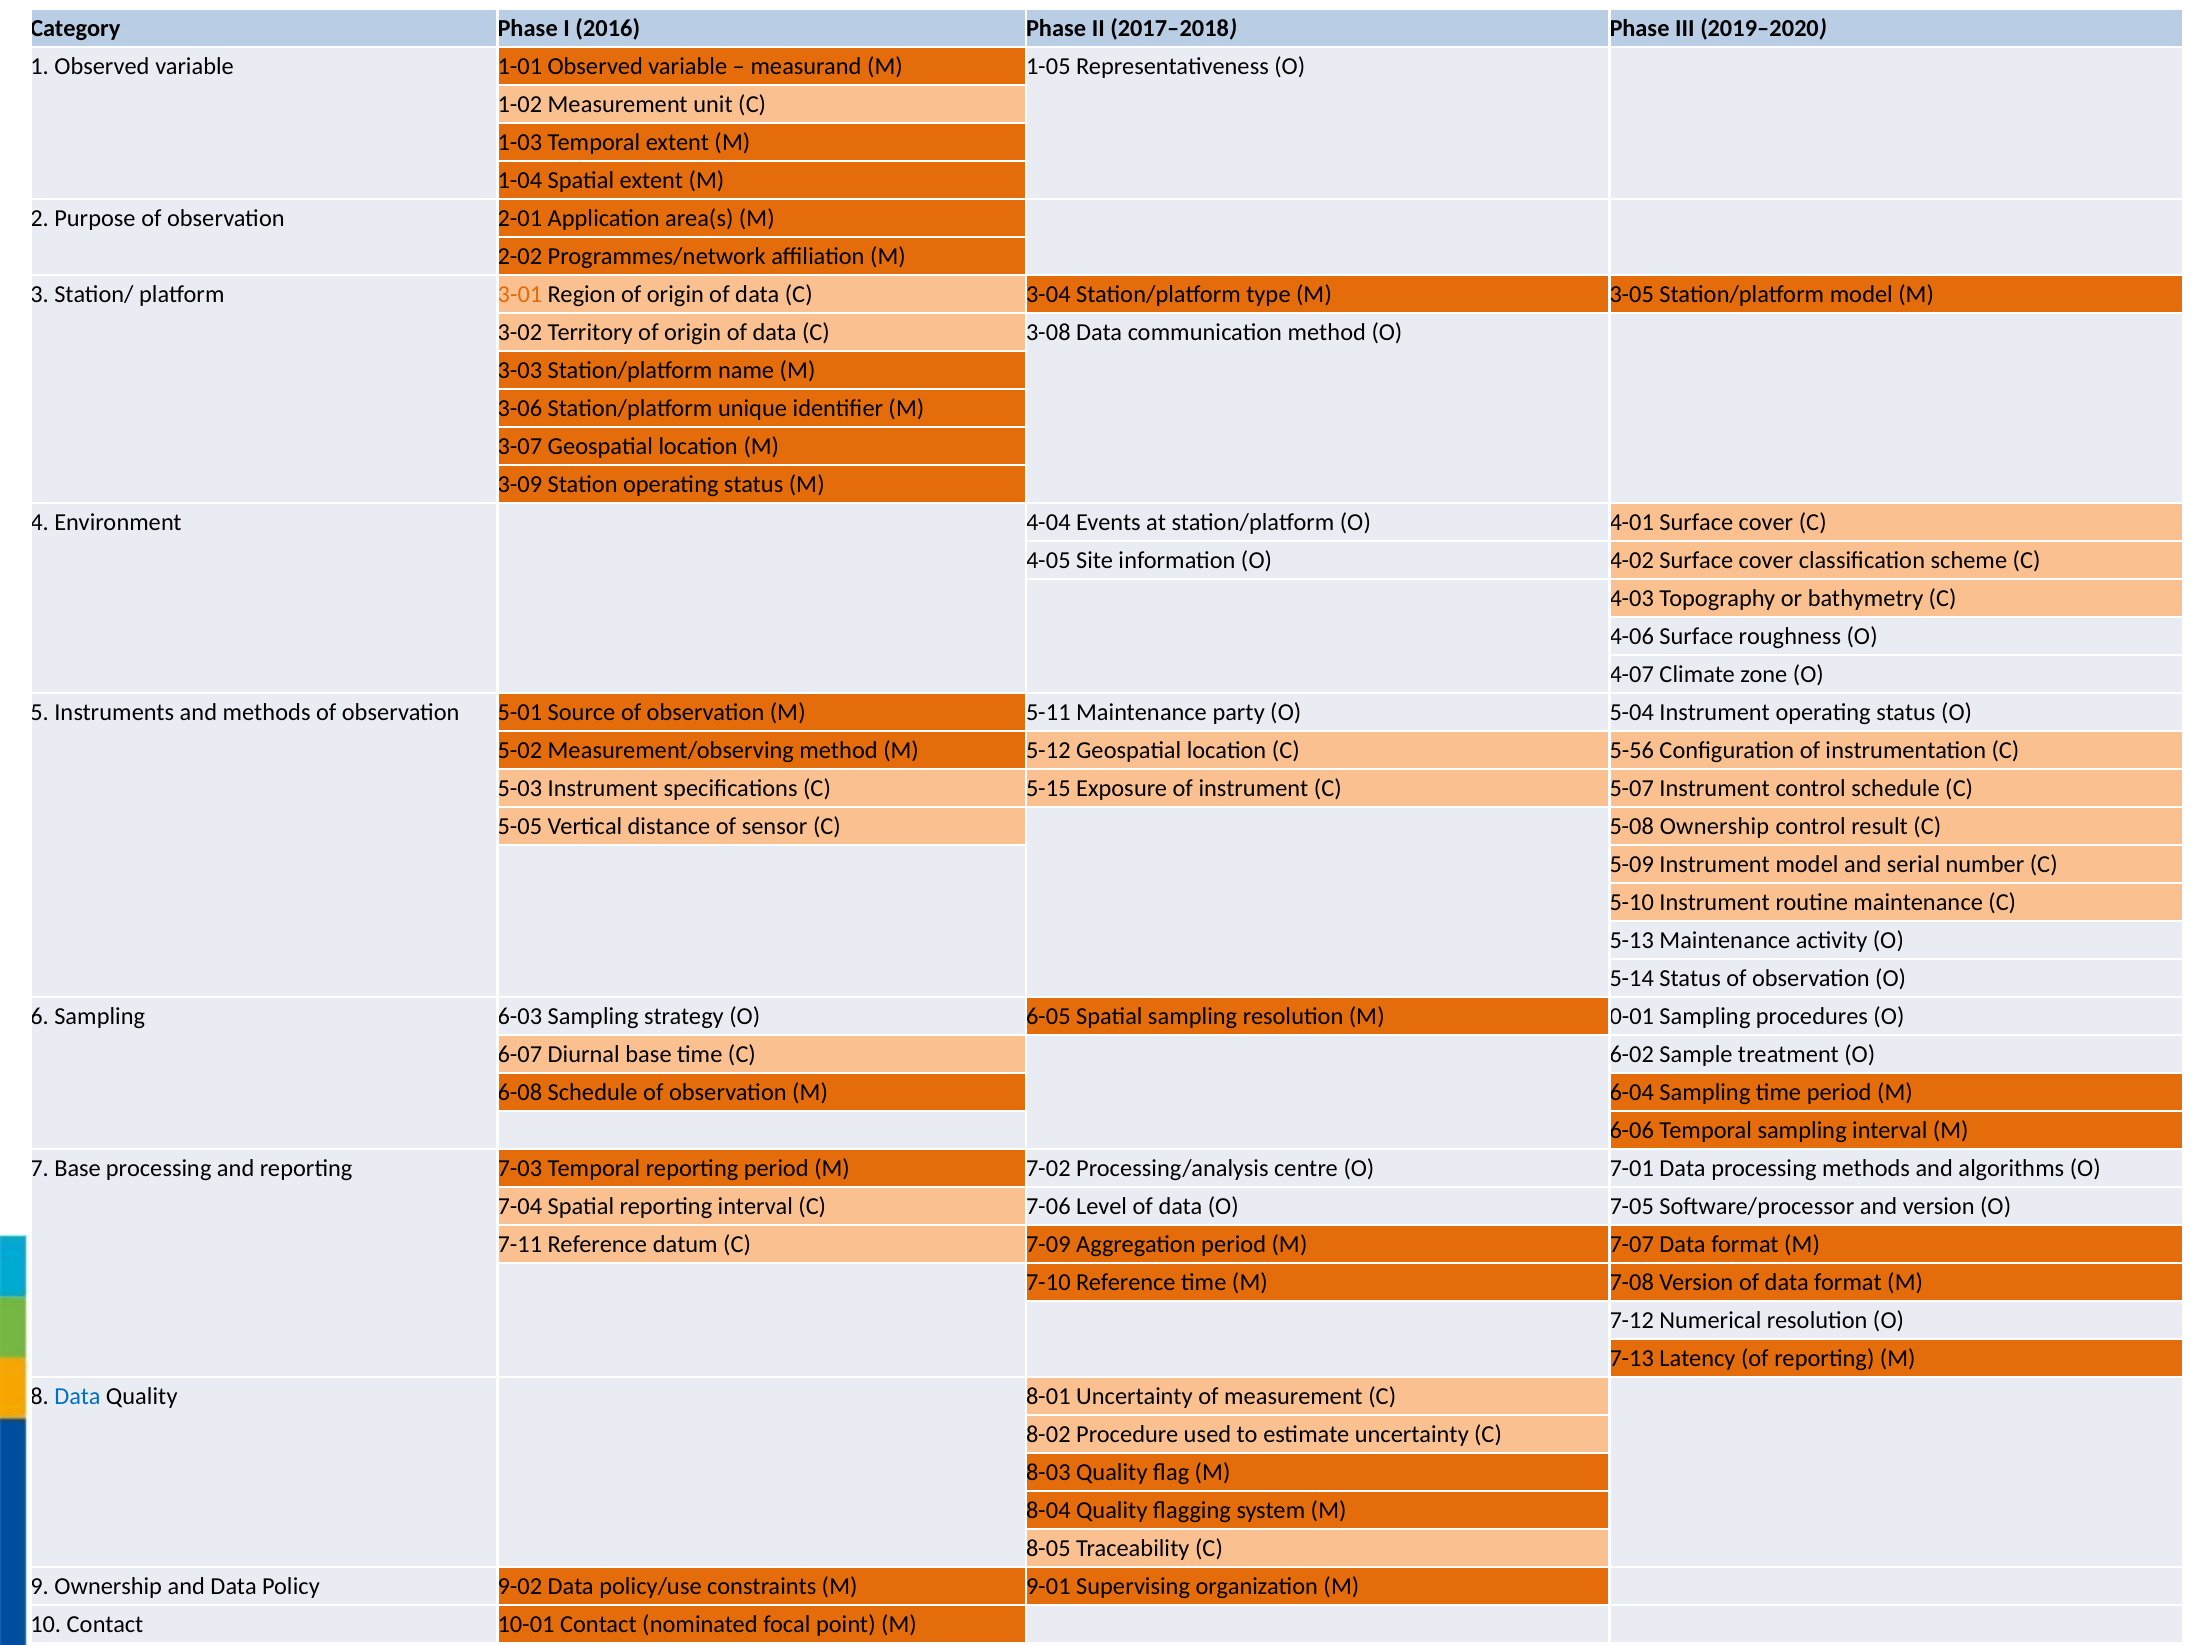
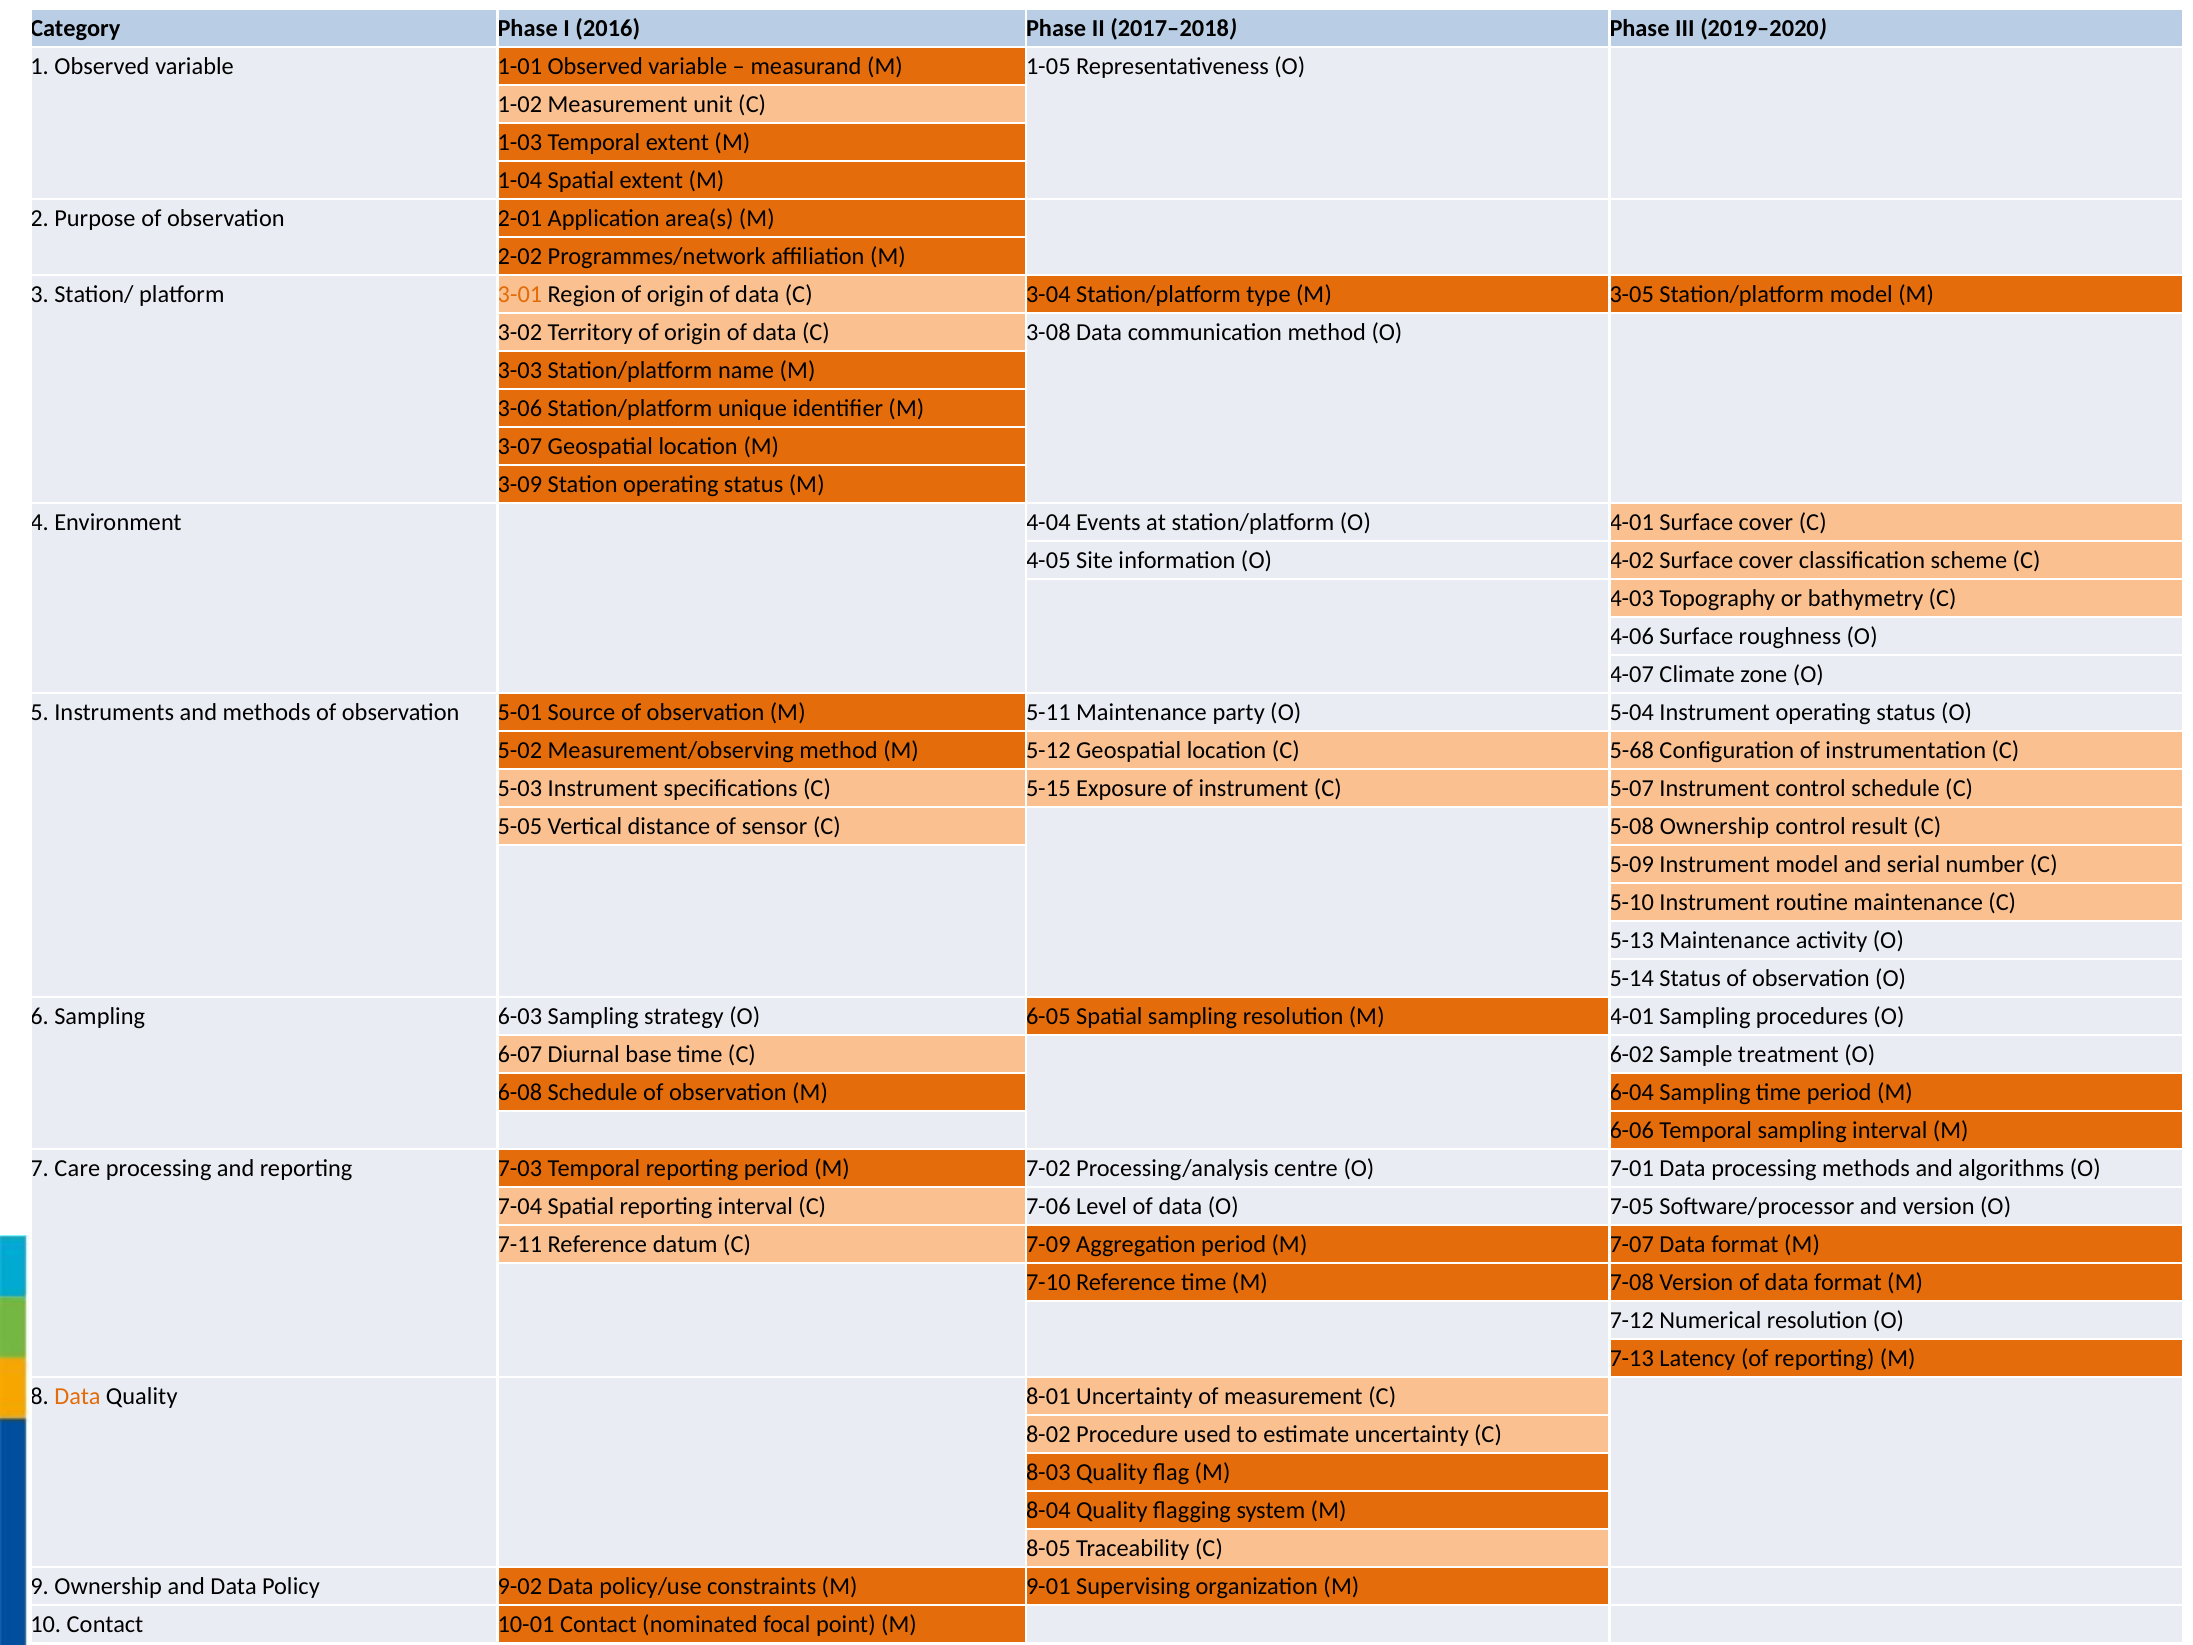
5-56: 5-56 -> 5-68 (1632, 750)
M 0-01: 0-01 -> 4-01 (1632, 1016)
7 Base: Base -> Care (77, 1168)
Data colour: blue -> orange (78, 1396)
